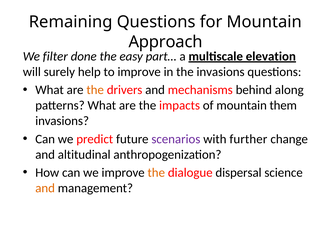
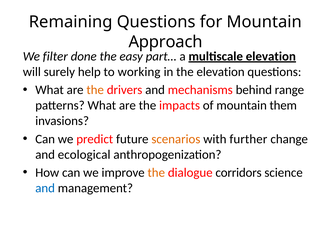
to improve: improve -> working (139, 72)
the invasions: invasions -> elevation (221, 72)
along: along -> range (289, 90)
scenarios colour: purple -> orange (176, 139)
altitudinal: altitudinal -> ecological (84, 154)
dispersal: dispersal -> corridors (239, 172)
and colour: orange -> blue (45, 188)
